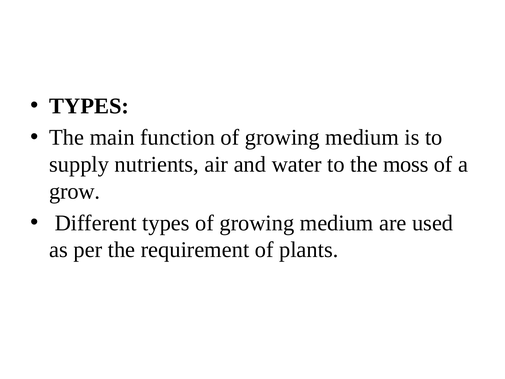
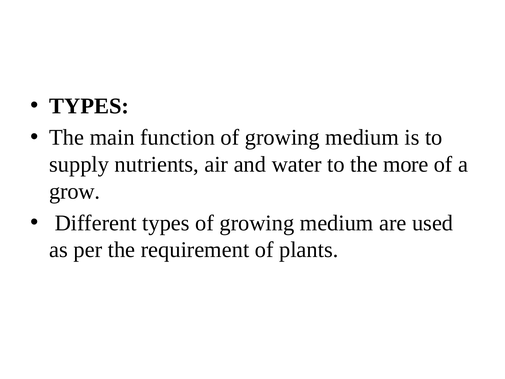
moss: moss -> more (406, 164)
